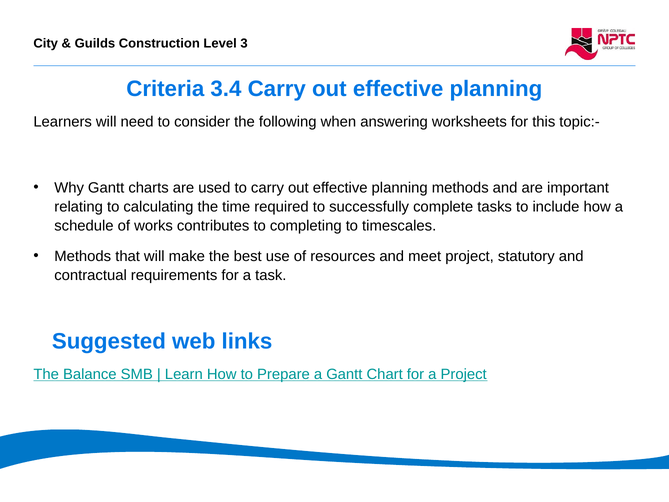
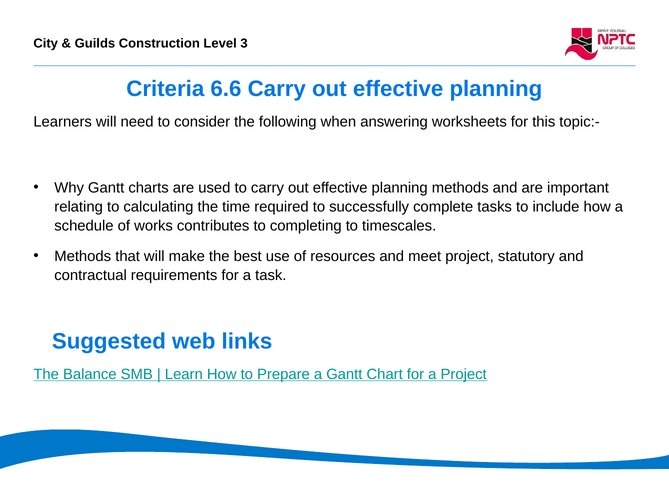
3.4: 3.4 -> 6.6 (226, 89)
